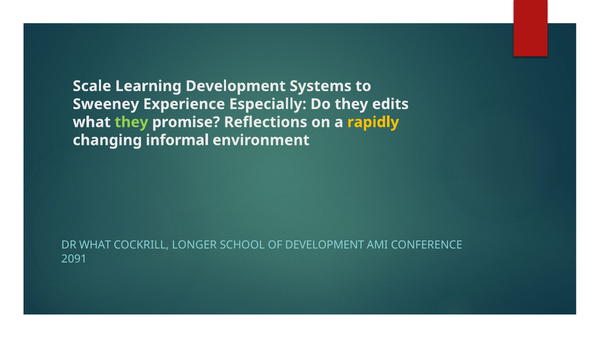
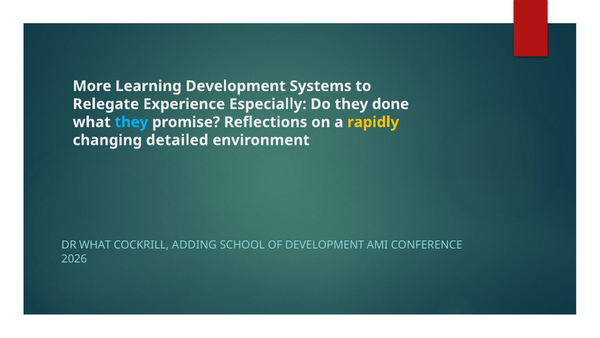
Scale: Scale -> More (92, 86)
Sweeney: Sweeney -> Relegate (106, 104)
edits: edits -> done (390, 104)
they colour: light green -> light blue (131, 122)
informal: informal -> detailed (177, 140)
LONGER: LONGER -> ADDING (194, 245)
2091: 2091 -> 2026 (74, 258)
